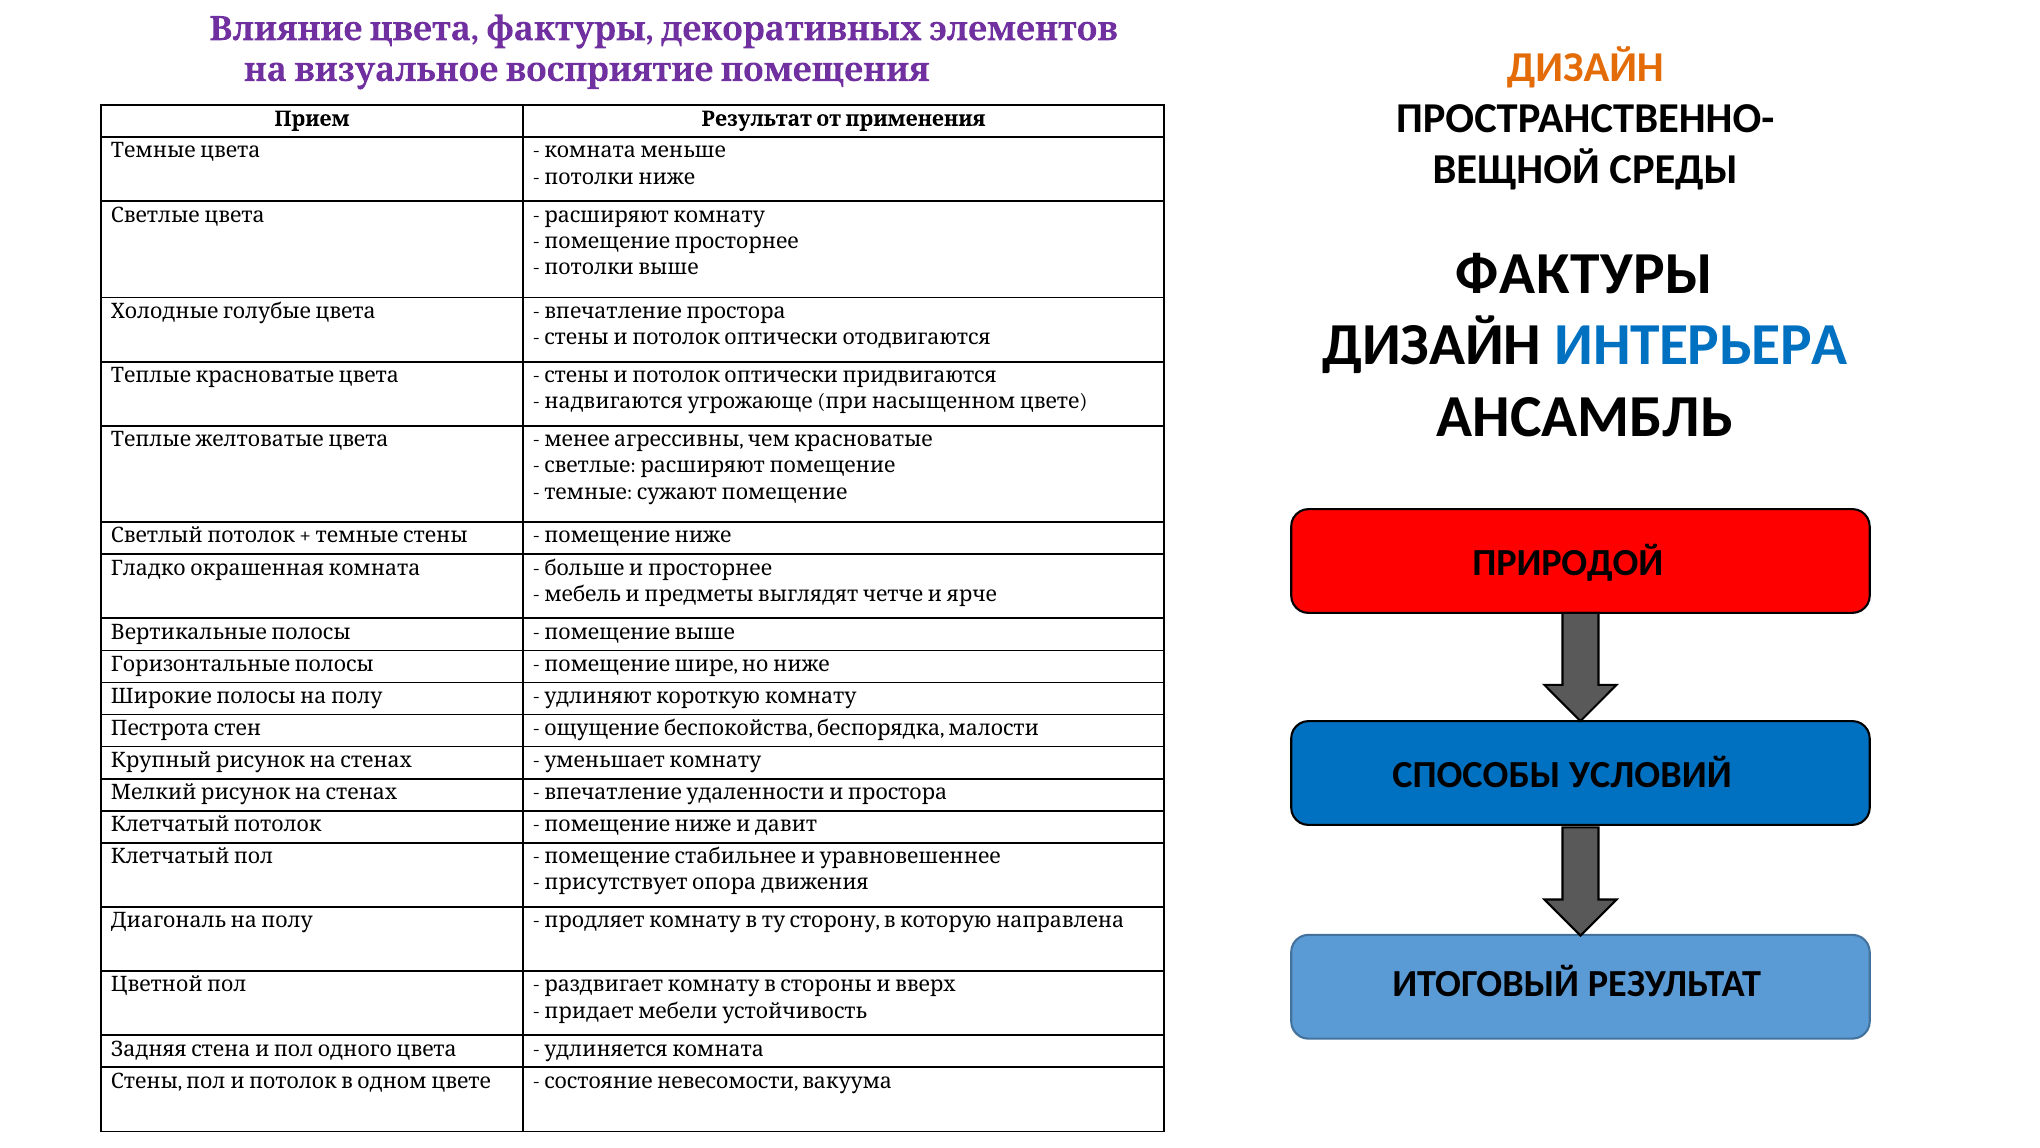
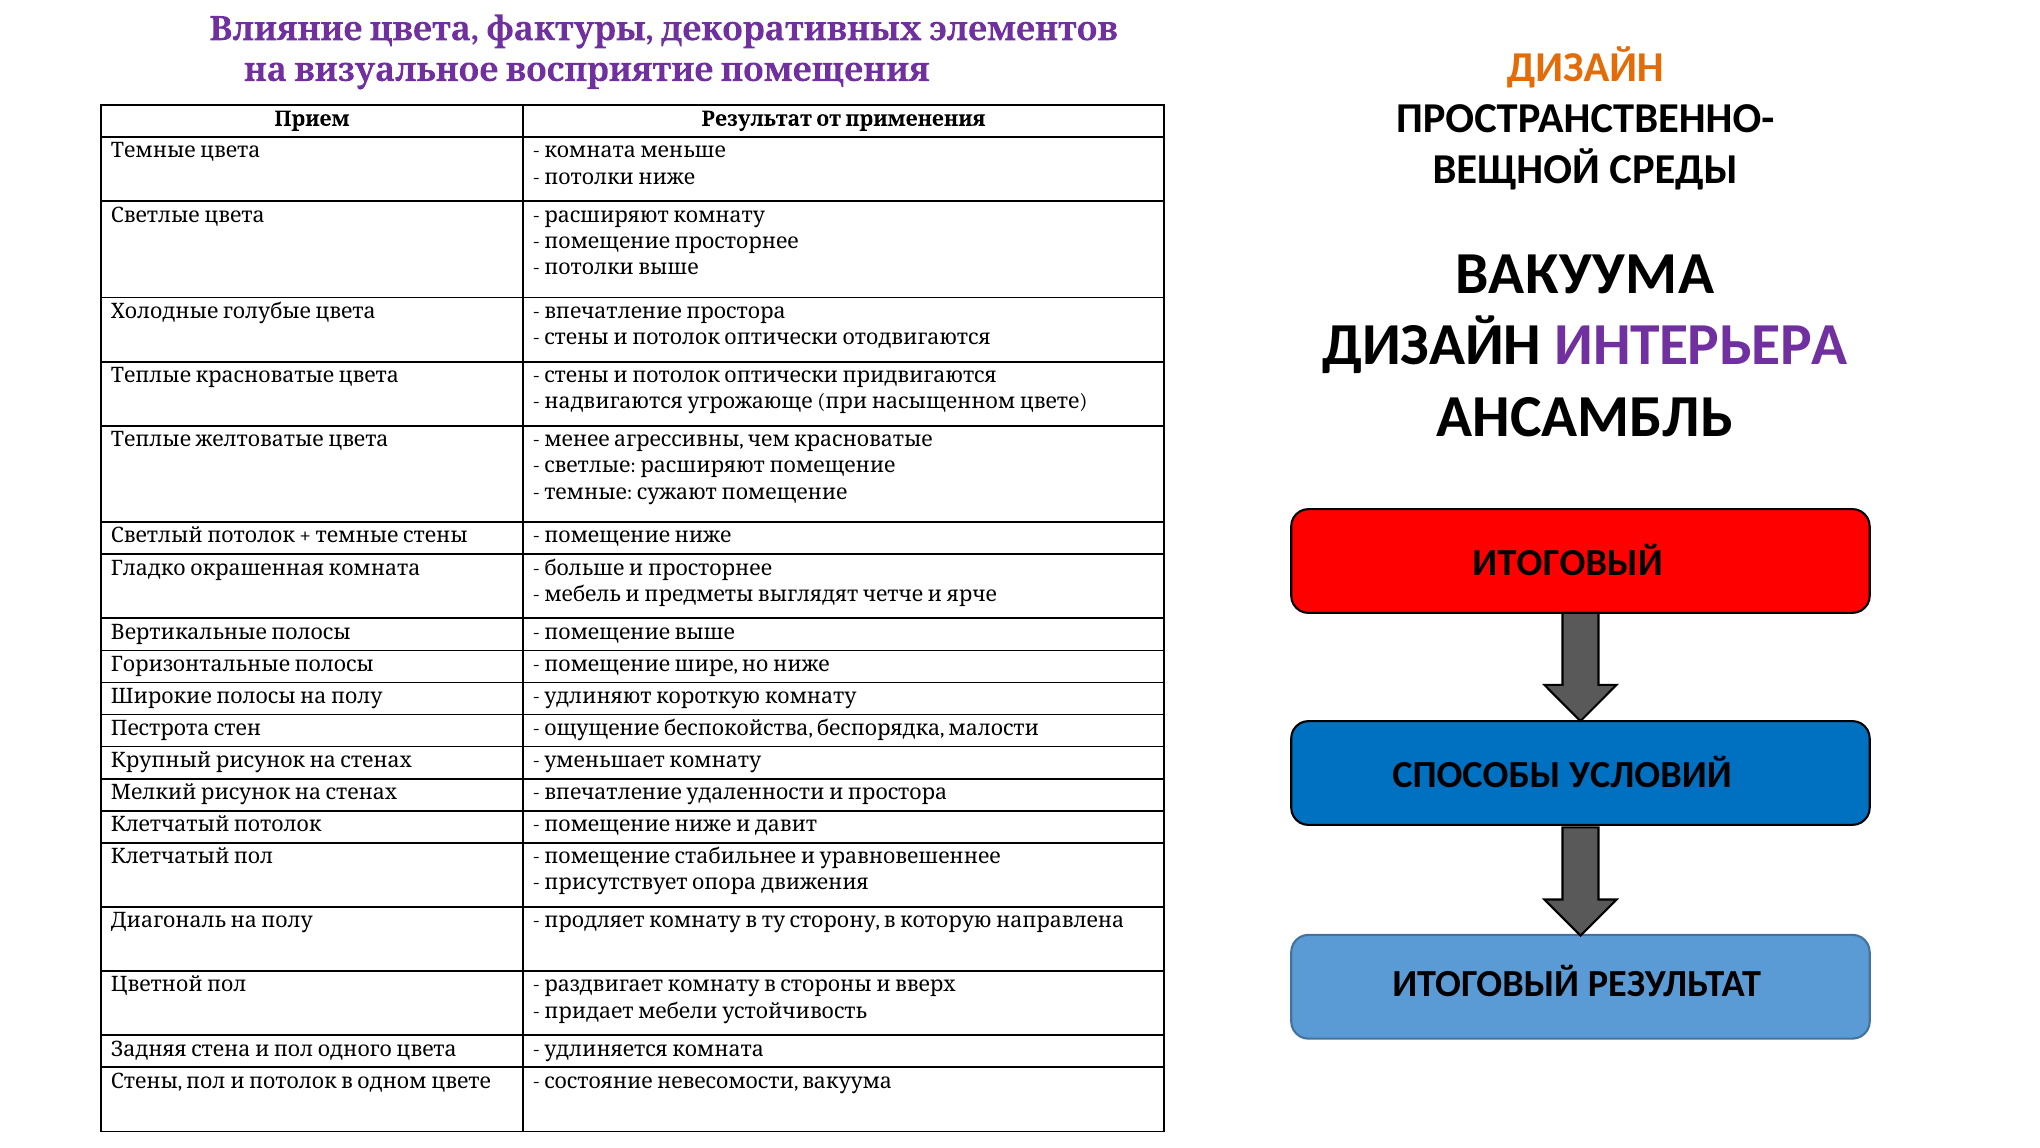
ФАКТУРЫ: ФАКТУРЫ -> ВАКУУМА (1585, 274)
ИНТЕРЬЕРА colour: blue -> purple (1701, 345)
ПРИРОДОЙ: ПРИРОДОЙ -> ИТОГОВЫЙ (1568, 563)
